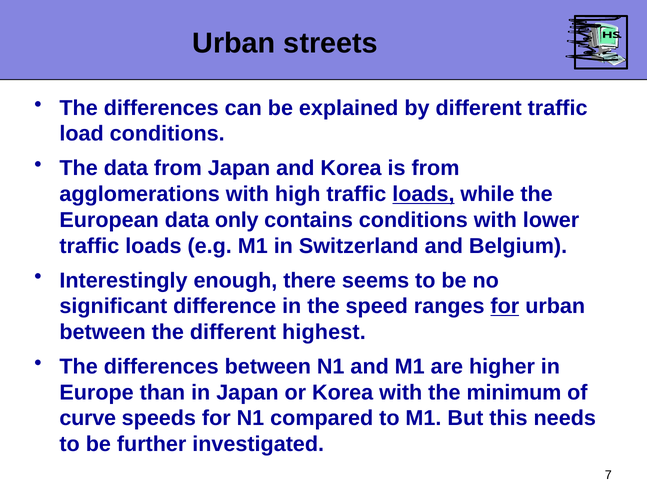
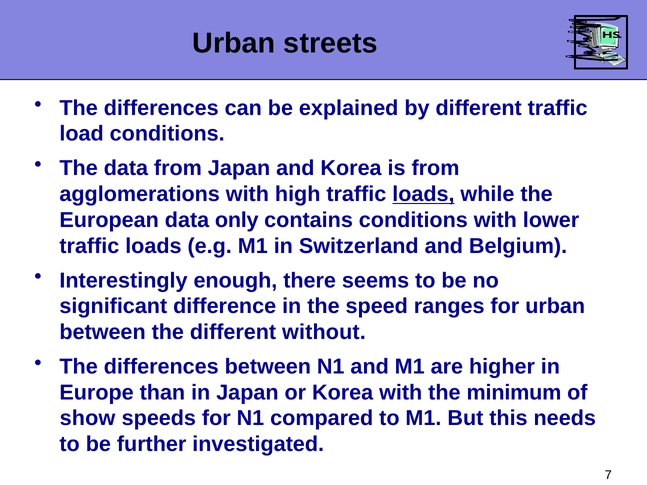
for underline: present -> none (505, 306)
highest: highest -> without (324, 332)
curve: curve -> show (88, 419)
